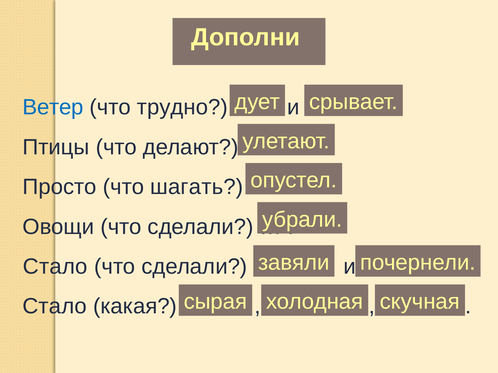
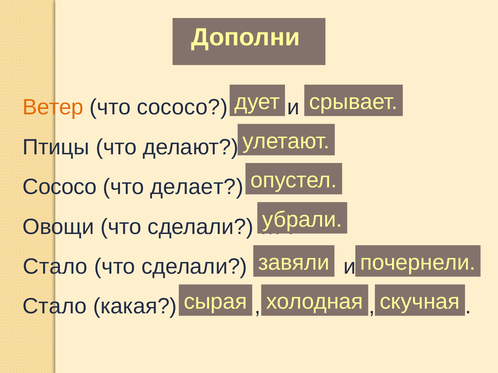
Ветер colour: blue -> orange (53, 107)
что трудно: трудно -> сососо (182, 107)
Просто: Просто -> Сососо (60, 187)
шагать: шагать -> делает (197, 187)
